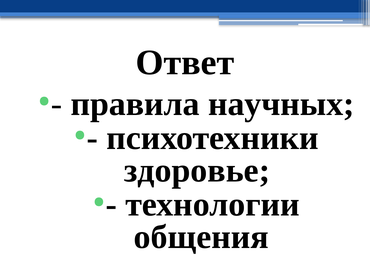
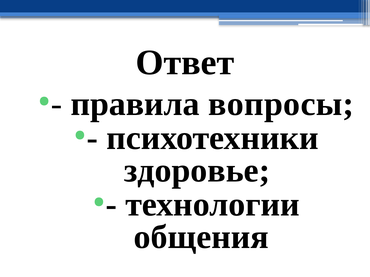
научных: научных -> вопросы (281, 104)
